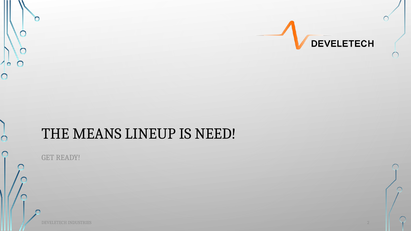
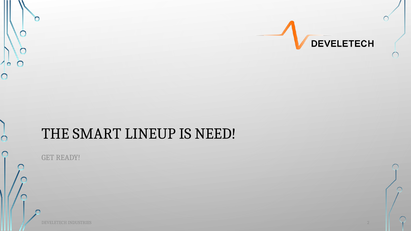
MEANS: MEANS -> SMART (97, 134)
